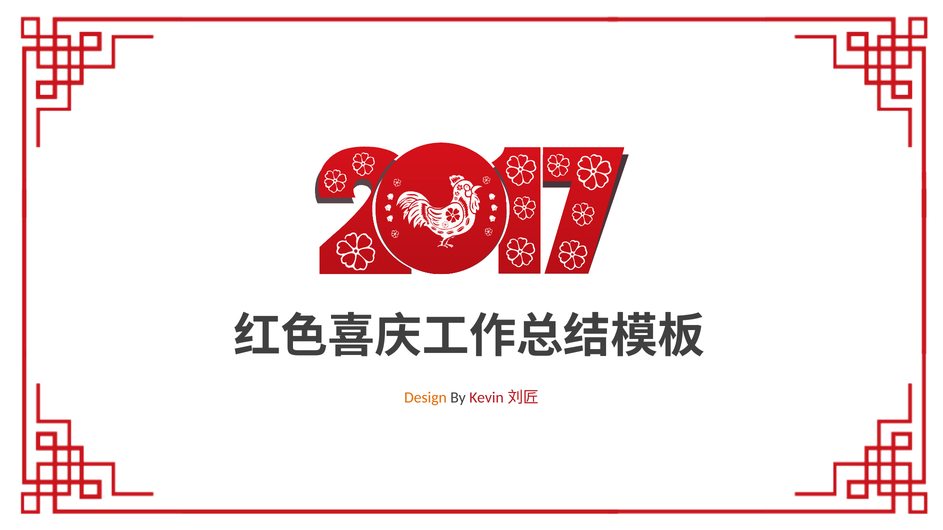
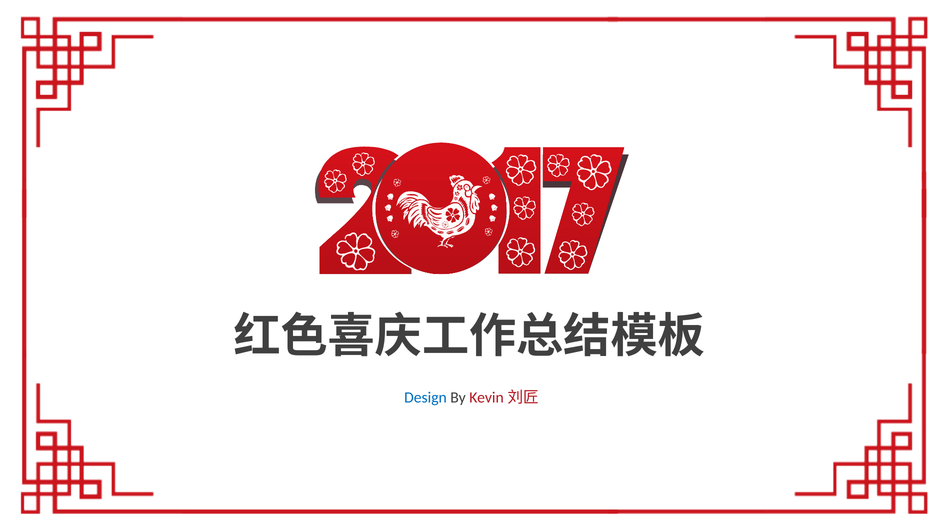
Design colour: orange -> blue (426, 398)
